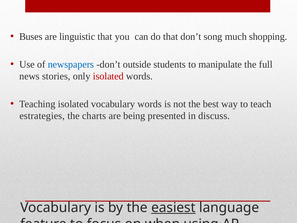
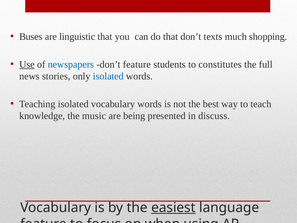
song: song -> texts (213, 37)
Use underline: none -> present (27, 64)
don’t outside: outside -> feature (137, 64)
manipulate: manipulate -> constitutes (220, 64)
isolated colour: red -> blue (108, 76)
estrategies: estrategies -> knowledge (42, 116)
charts: charts -> music (94, 116)
